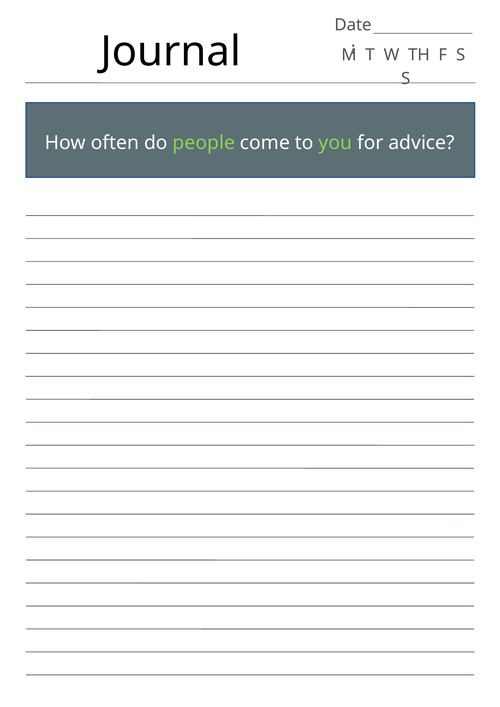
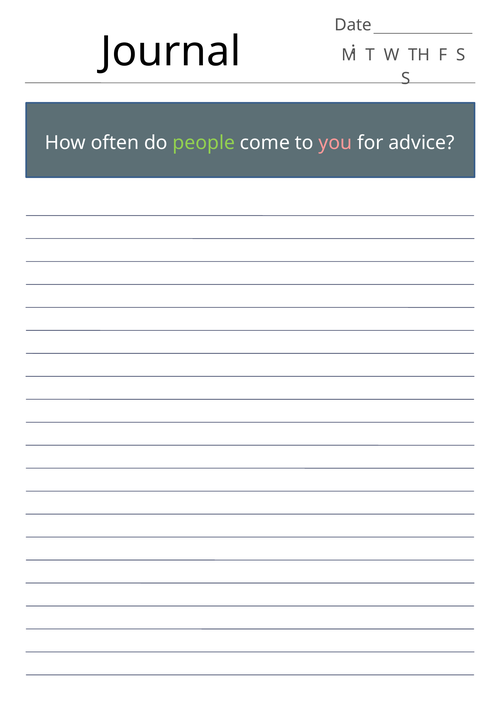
you colour: light green -> pink (335, 143)
